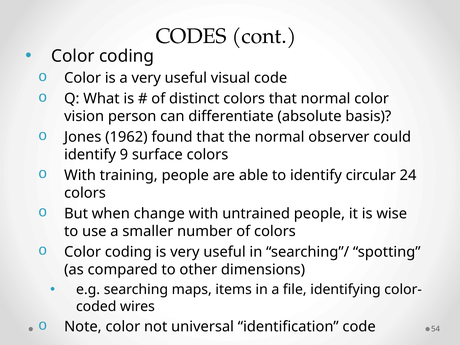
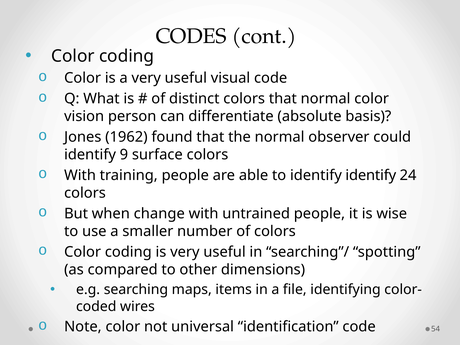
identify circular: circular -> identify (371, 175)
